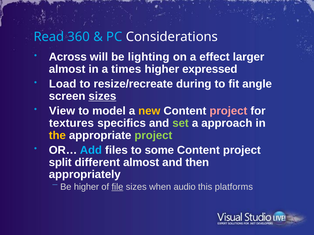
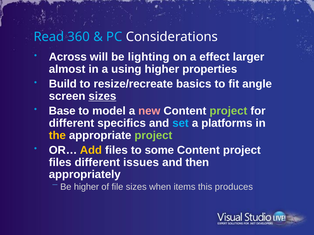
times: times -> using (126, 69)
expressed: expressed -> properties (210, 69)
Load: Load -> Build (63, 84)
during: during -> basics (194, 84)
View: View -> Base (62, 111)
new colour: yellow -> pink (149, 111)
project colour: pink -> light green (228, 111)
textures: textures -> different (72, 123)
set colour: light green -> light blue (181, 123)
approach: approach -> platforms (227, 123)
Add colour: light blue -> yellow (91, 150)
split: split -> files (60, 163)
different almost: almost -> issues (141, 163)
file underline: present -> none (117, 187)
audio: audio -> items (185, 187)
platforms: platforms -> produces (234, 187)
